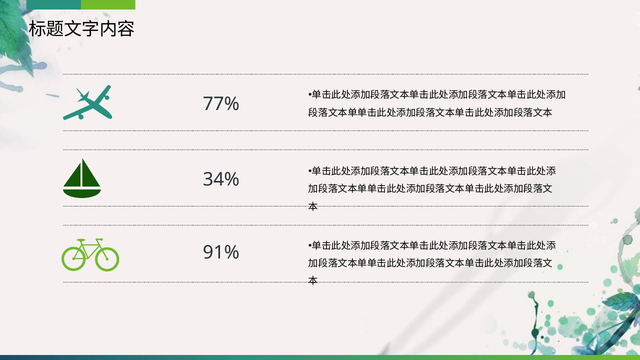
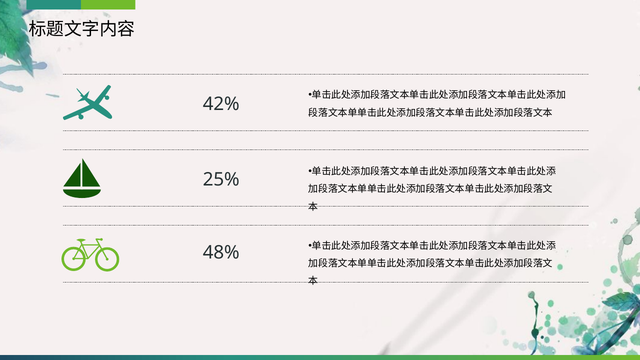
77%: 77% -> 42% (221, 104)
34%: 34% -> 25% (221, 179)
91%: 91% -> 48% (221, 253)
